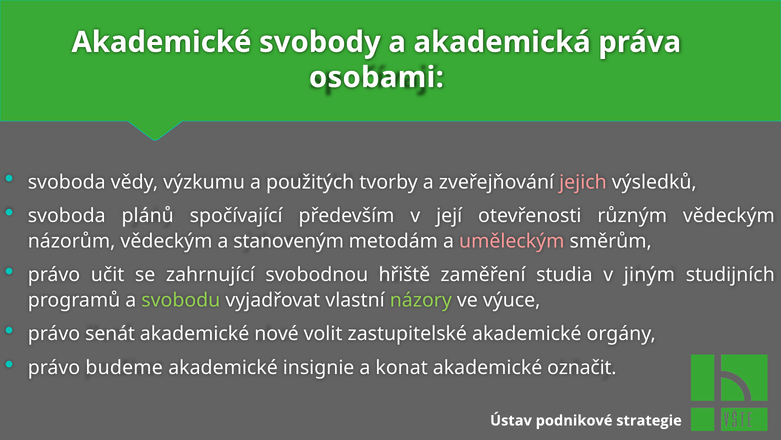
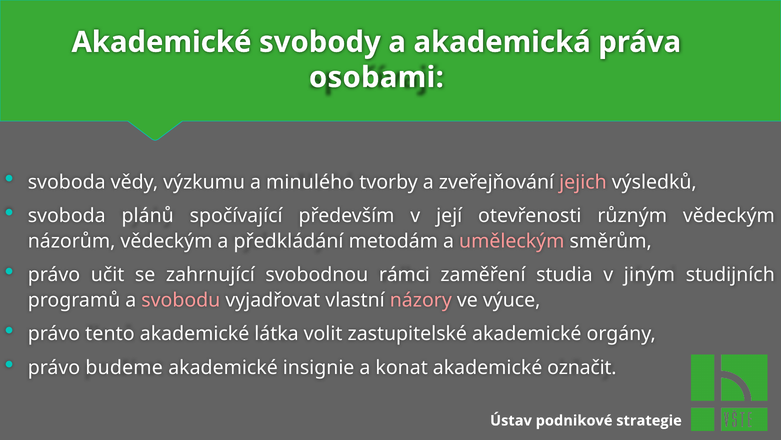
použitých: použitých -> minulého (310, 182)
stanoveným: stanoveným -> předkládání (289, 241)
hřiště: hřiště -> rámci (404, 275)
svobodu colour: light green -> pink (181, 300)
názory colour: light green -> pink (421, 300)
senát: senát -> tento (110, 333)
nové: nové -> látka (276, 333)
